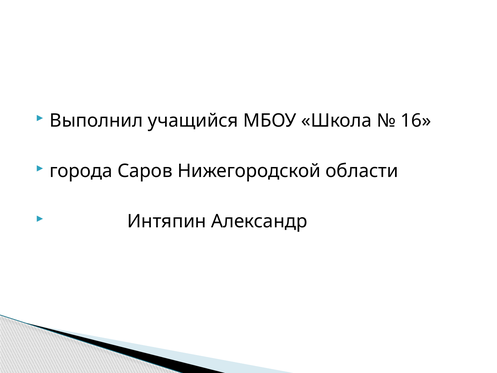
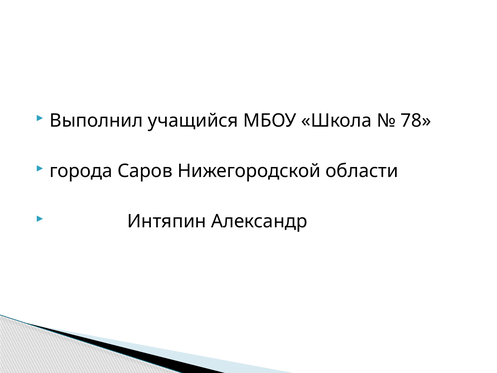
16: 16 -> 78 (416, 121)
